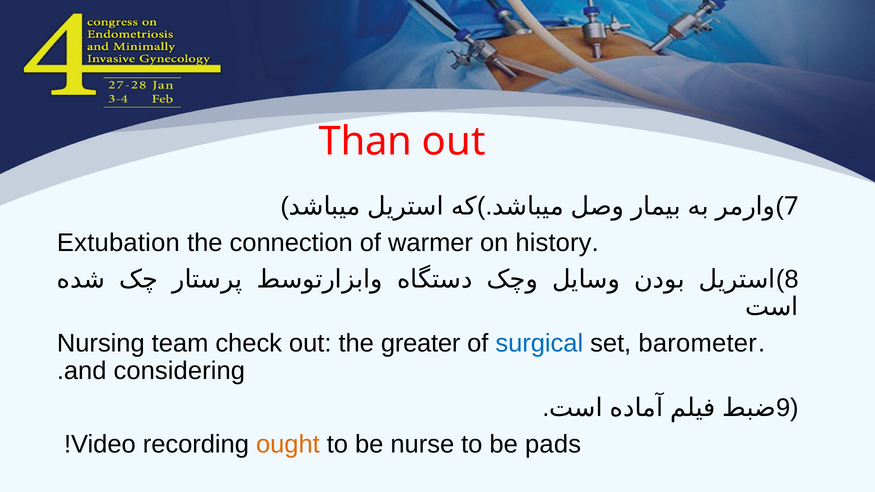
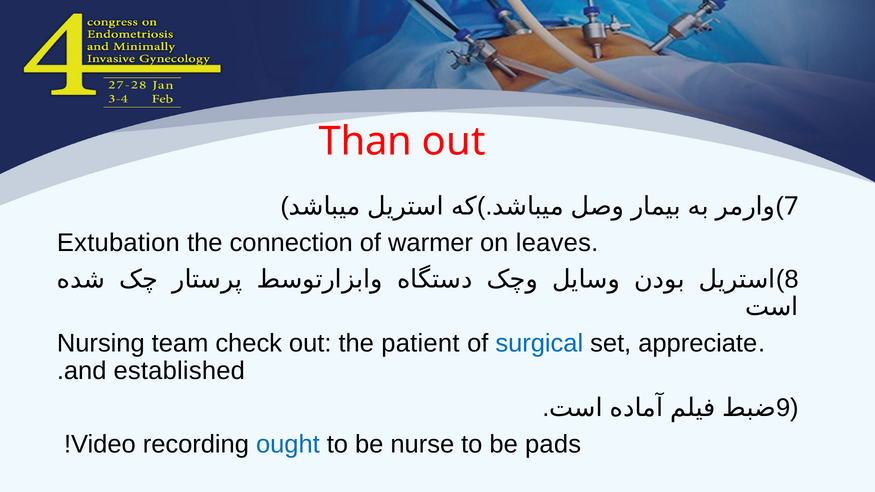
history: history -> leaves (557, 243)
greater: greater -> patient (420, 344)
barometer: barometer -> appreciate (698, 344)
considering: considering -> established (179, 371)
ought colour: orange -> blue (288, 444)
